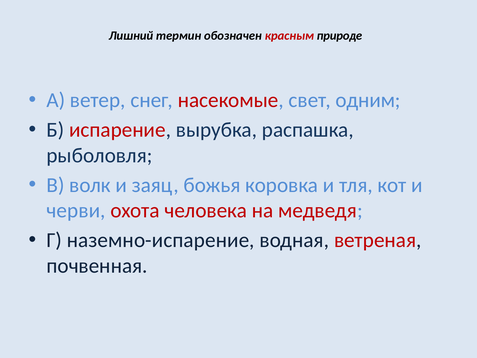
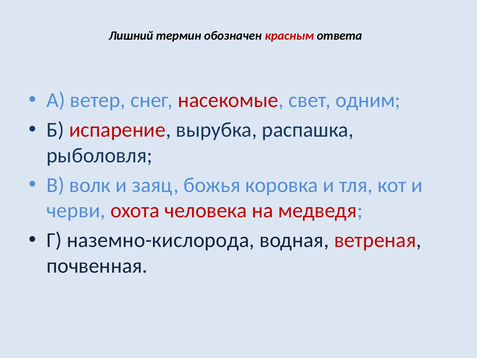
природе: природе -> ответа (339, 36)
наземно-испарение: наземно-испарение -> наземно-кислорода (161, 240)
